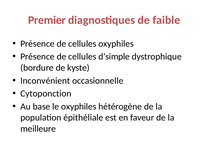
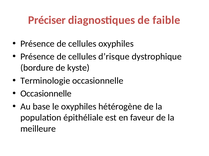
Premier: Premier -> Préciser (47, 20)
d’simple: d’simple -> d’risque (114, 57)
Inconvénient: Inconvénient -> Terminologie (45, 81)
Cytoponction: Cytoponction -> Occasionnelle (46, 94)
